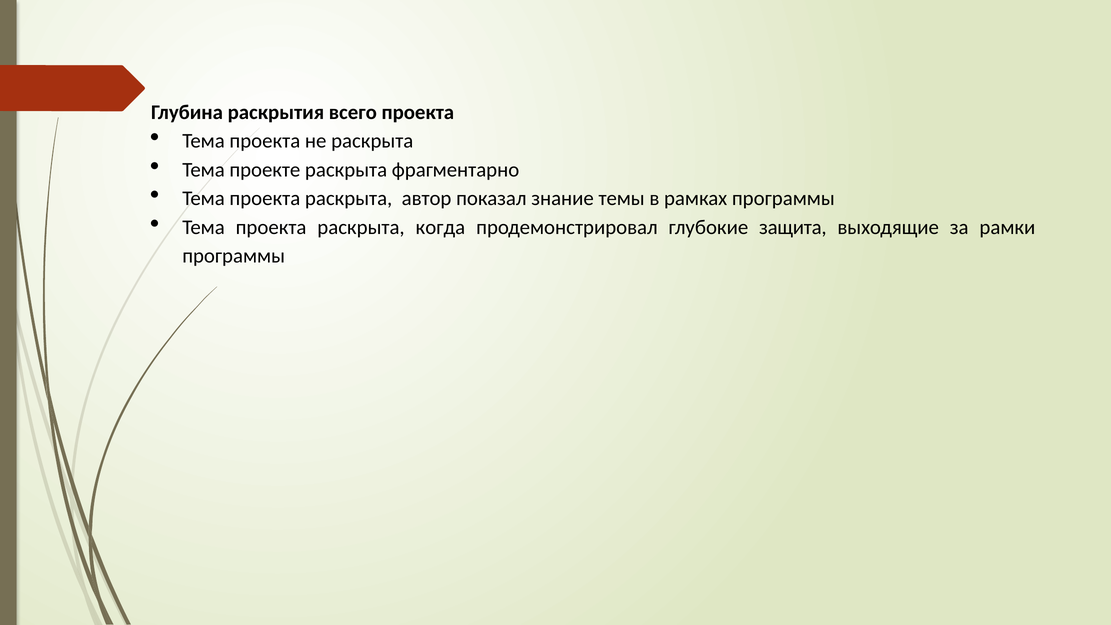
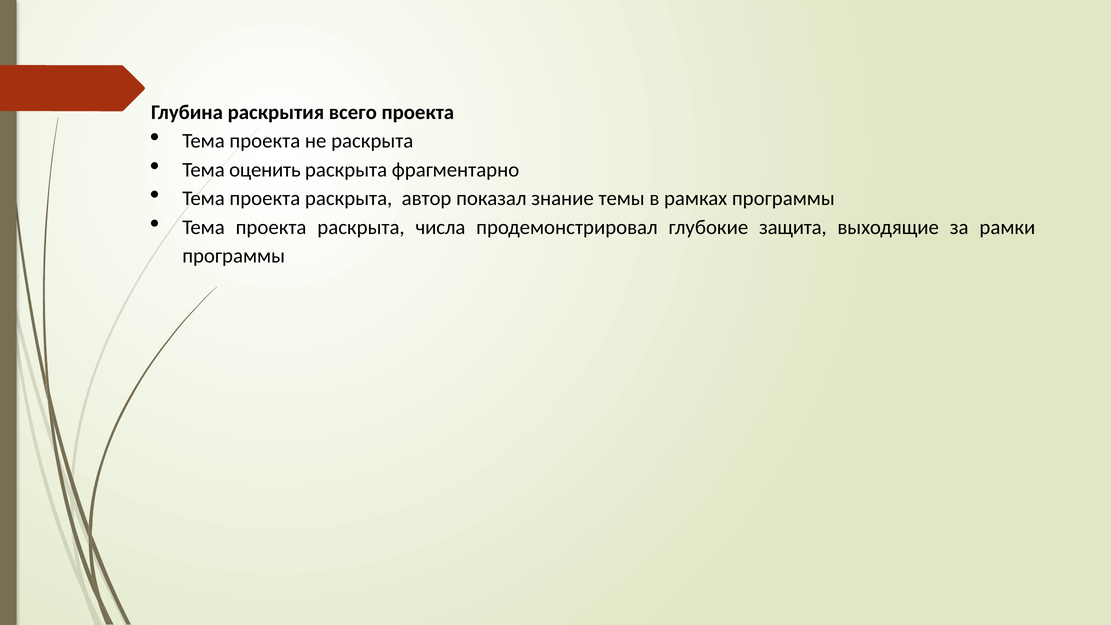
проекте: проекте -> оценить (265, 170)
когда: когда -> числа (440, 227)
